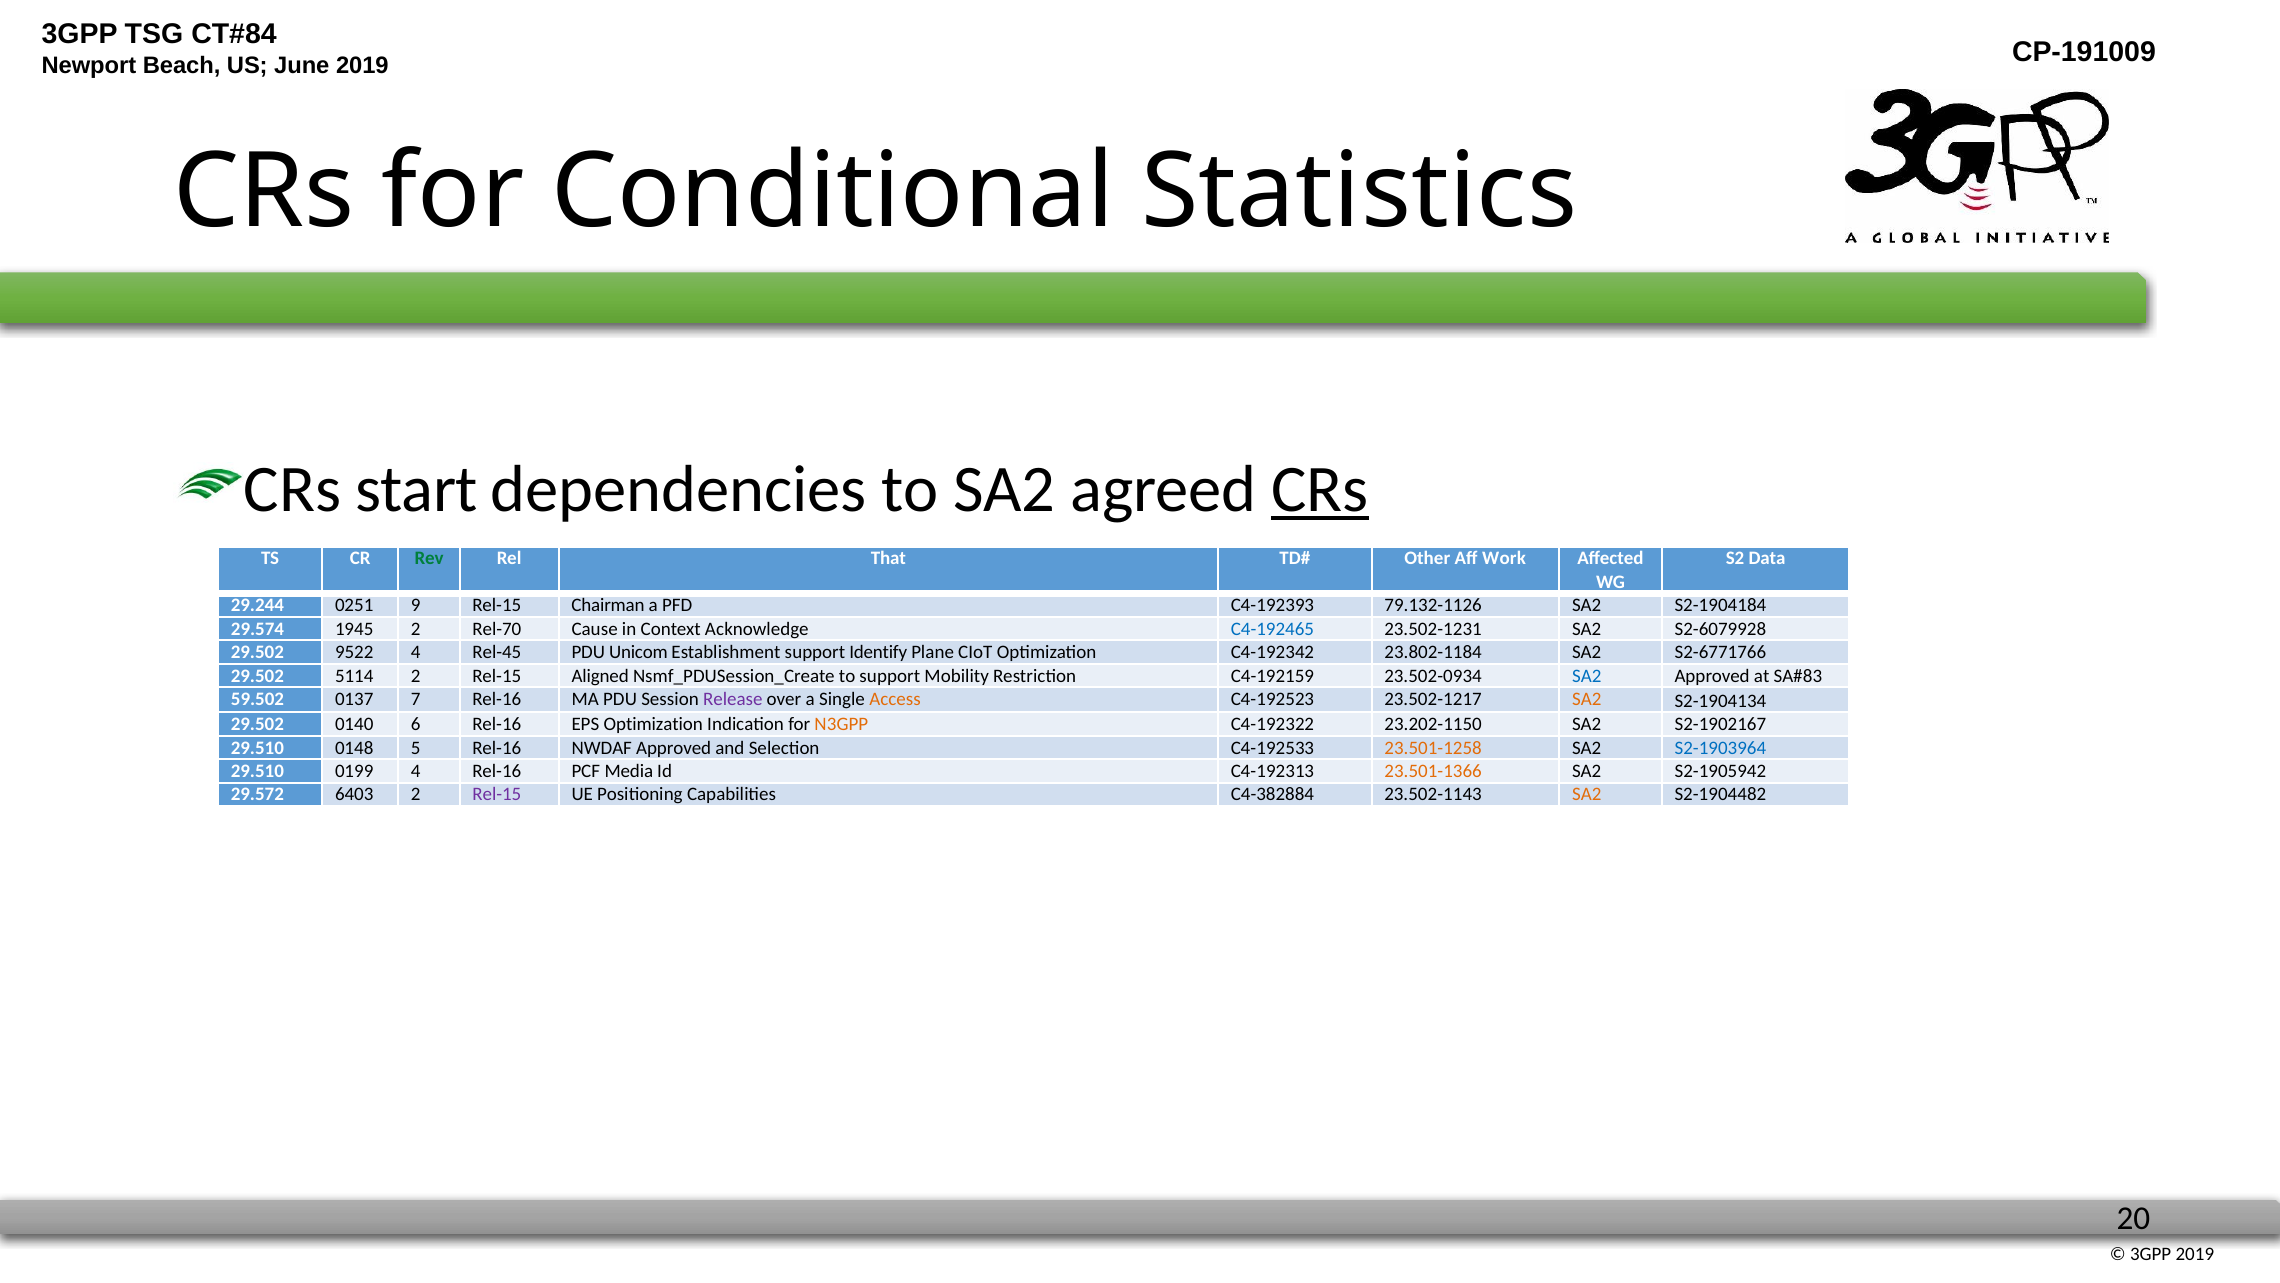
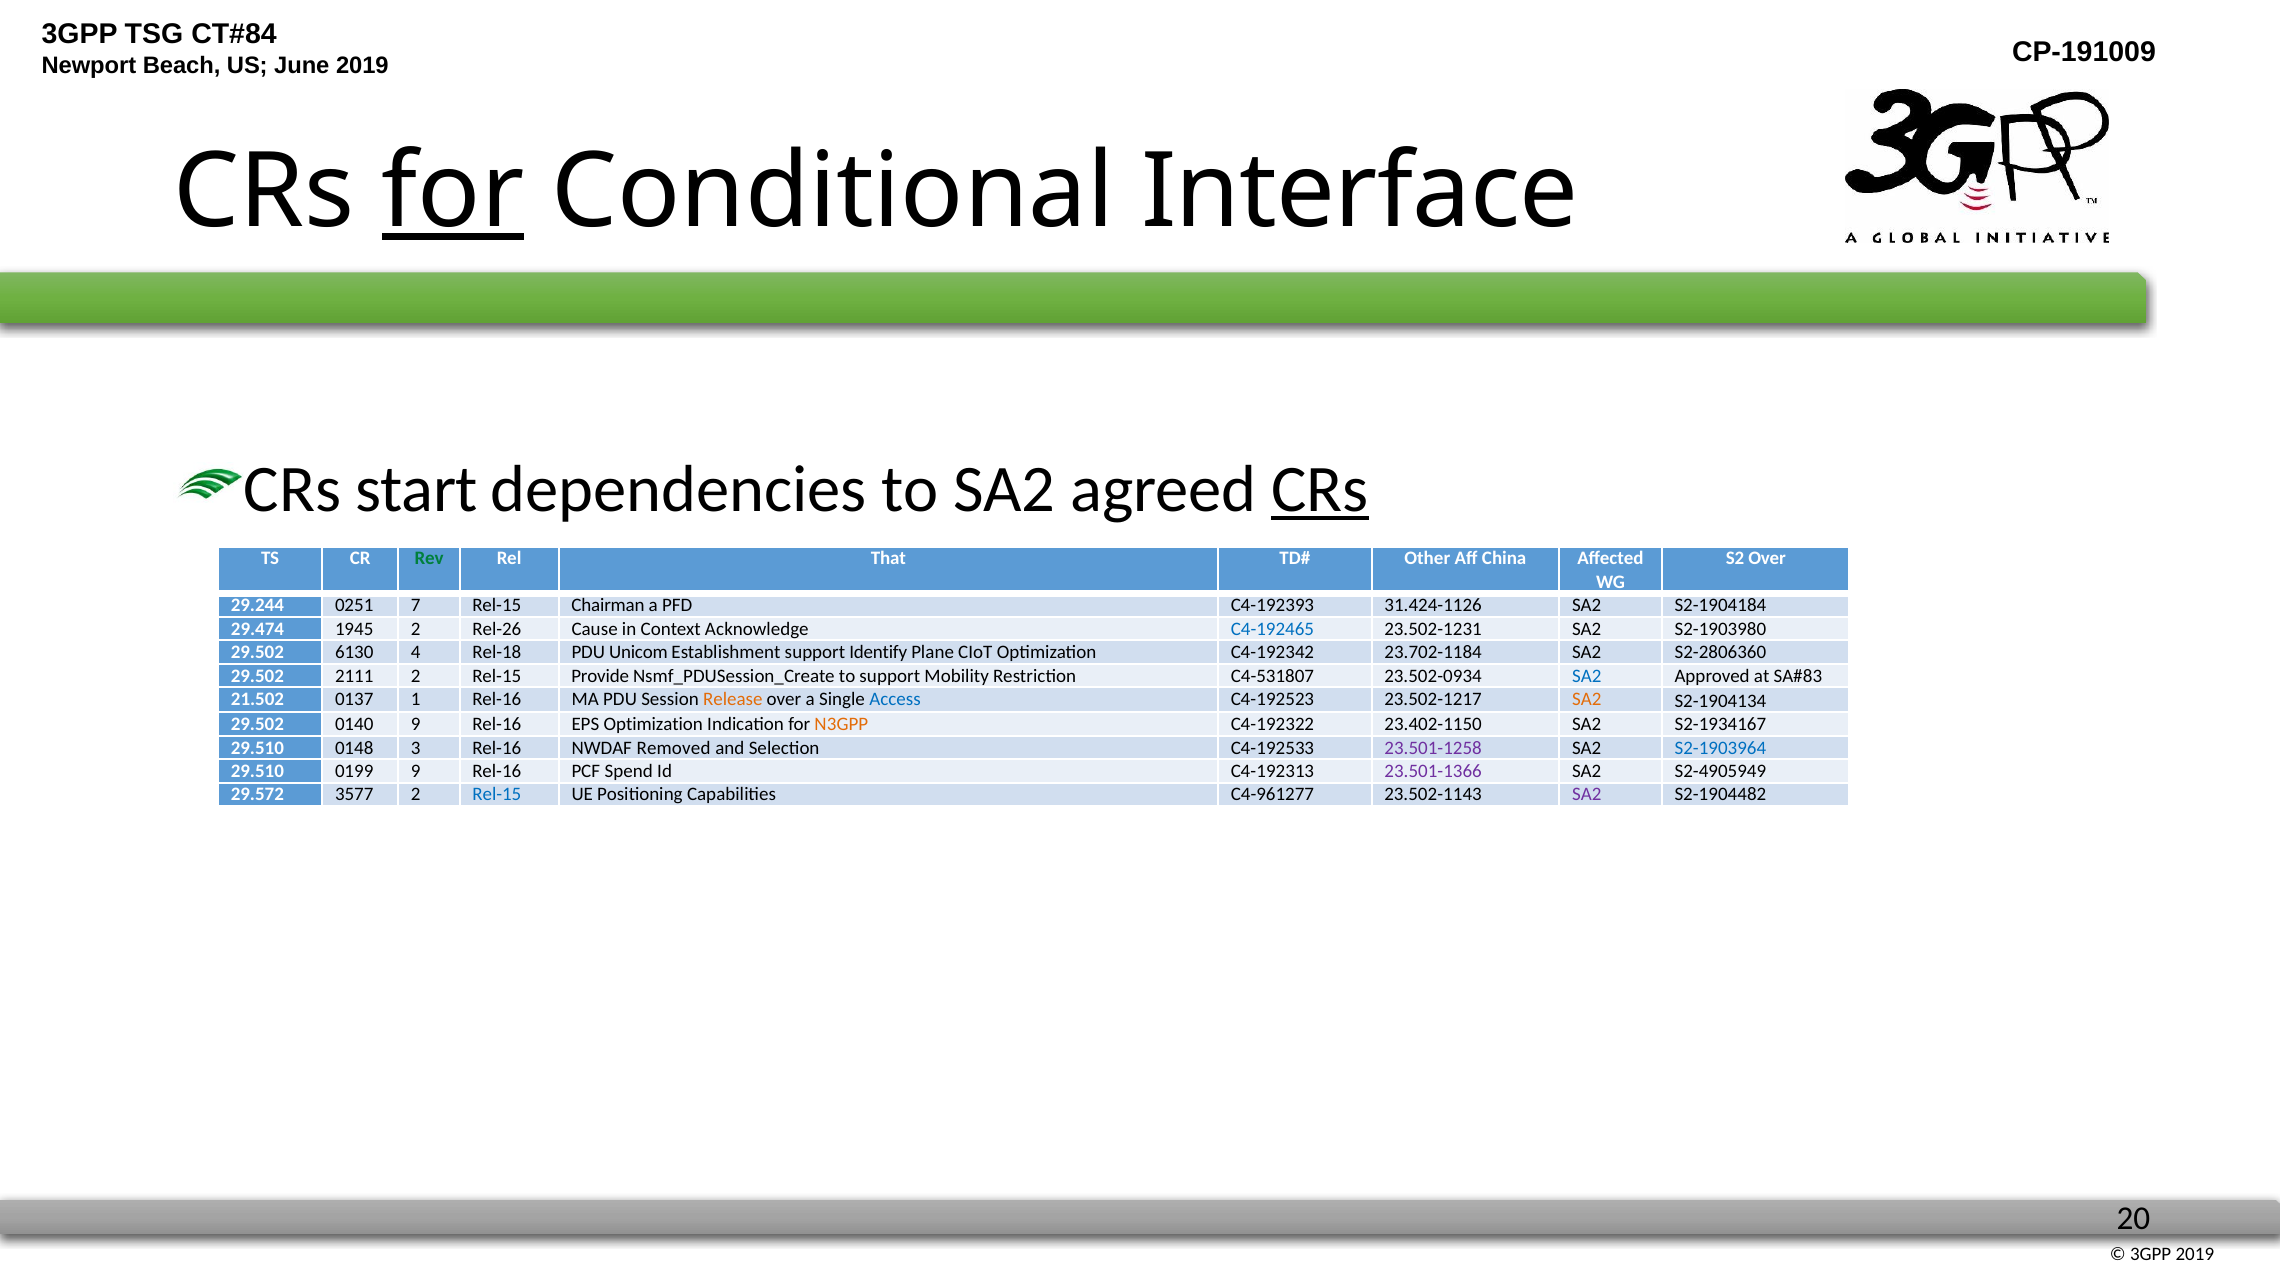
for underline: none -> present (453, 192)
Statistics: Statistics -> Interface (1360, 192)
Work: Work -> China (1504, 558)
S2 Data: Data -> Over (1767, 558)
9: 9 -> 7 (416, 605)
79.132-1126: 79.132-1126 -> 31.424-1126 (1433, 605)
29.574: 29.574 -> 29.474 (257, 629)
Rel-70: Rel-70 -> Rel-26 (497, 629)
S2-6079928: S2-6079928 -> S2-1903980 (1720, 629)
9522: 9522 -> 6130 (354, 652)
Rel-45: Rel-45 -> Rel-18 (497, 652)
23.802-1184: 23.802-1184 -> 23.702-1184 (1433, 652)
S2-6771766: S2-6771766 -> S2-2806360 (1720, 652)
5114: 5114 -> 2111 (354, 676)
Aligned: Aligned -> Provide (600, 676)
C4-192159: C4-192159 -> C4-531807 (1272, 676)
59.502: 59.502 -> 21.502 (257, 699)
7: 7 -> 1 (416, 699)
Release colour: purple -> orange (733, 699)
Access colour: orange -> blue (895, 699)
0140 6: 6 -> 9 (416, 724)
23.202-1150: 23.202-1150 -> 23.402-1150 (1433, 724)
S2-1902167: S2-1902167 -> S2-1934167 (1720, 724)
5: 5 -> 3 (416, 747)
NWDAF Approved: Approved -> Removed (674, 747)
23.501-1258 colour: orange -> purple (1433, 747)
0199 4: 4 -> 9 (416, 771)
Media: Media -> Spend (629, 771)
23.501-1366 colour: orange -> purple (1433, 771)
S2-1905942: S2-1905942 -> S2-4905949 (1720, 771)
6403: 6403 -> 3577 (354, 794)
Rel-15 colour: purple -> blue (497, 794)
C4-382884: C4-382884 -> C4-961277 (1272, 794)
SA2 colour: orange -> purple (1587, 794)
